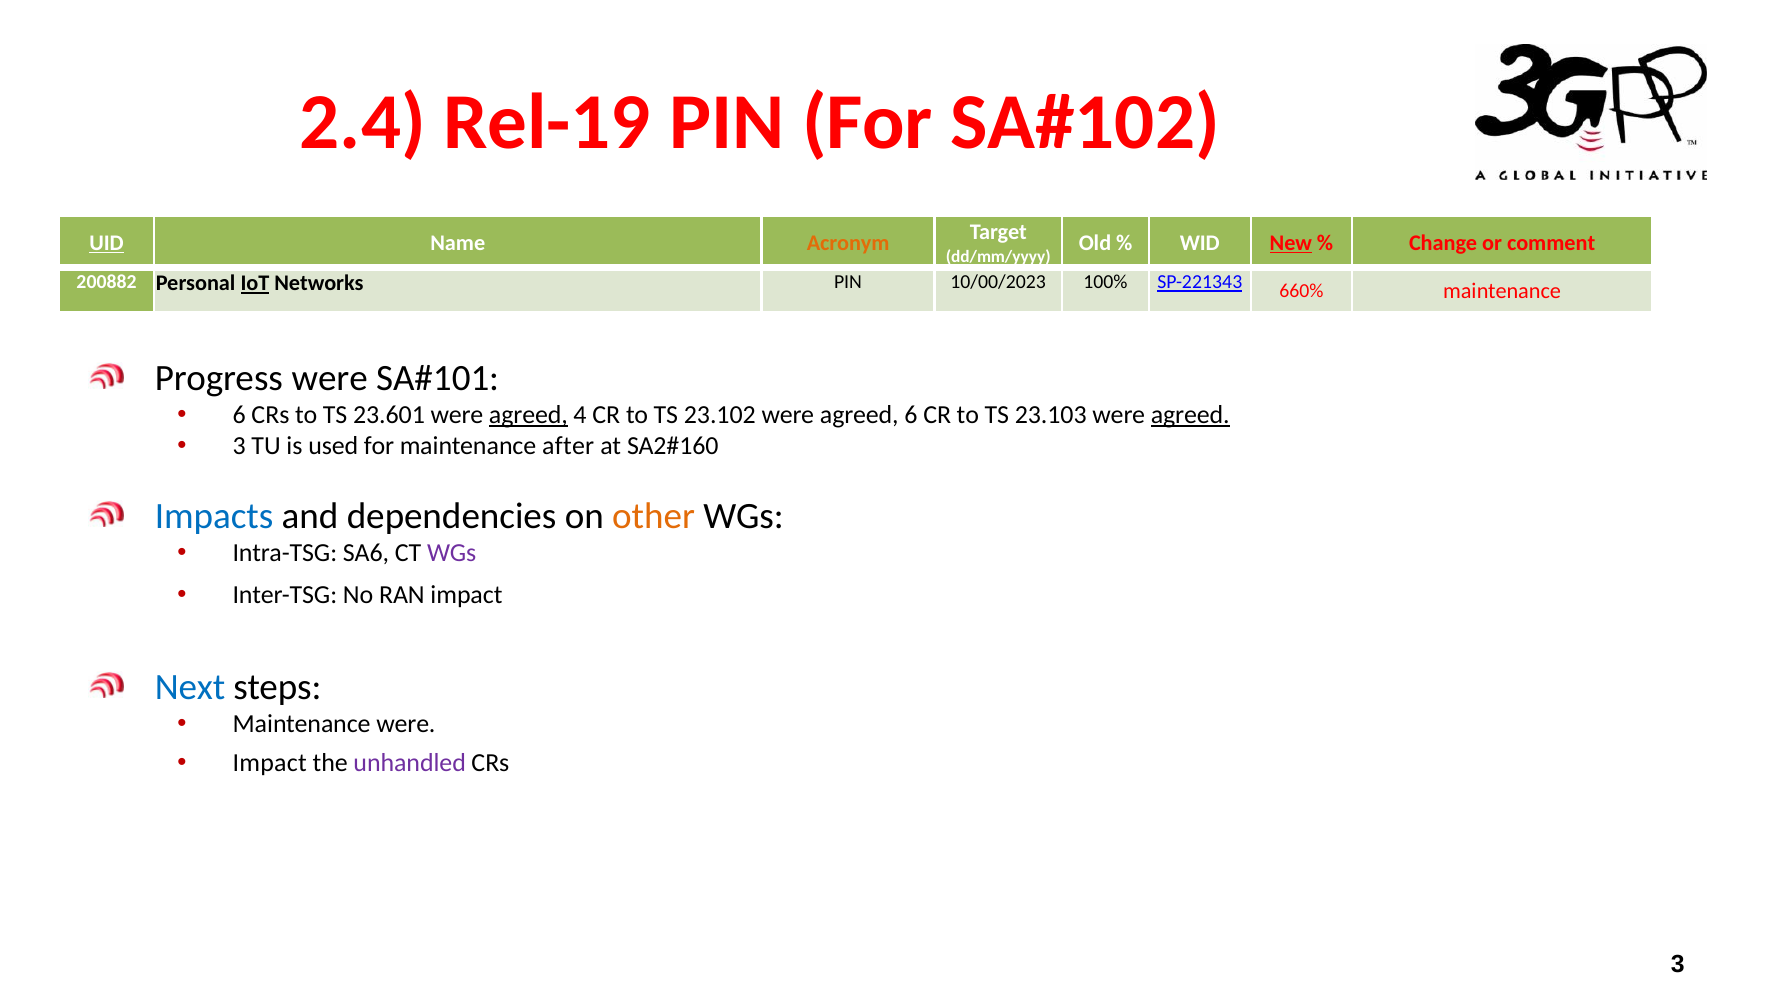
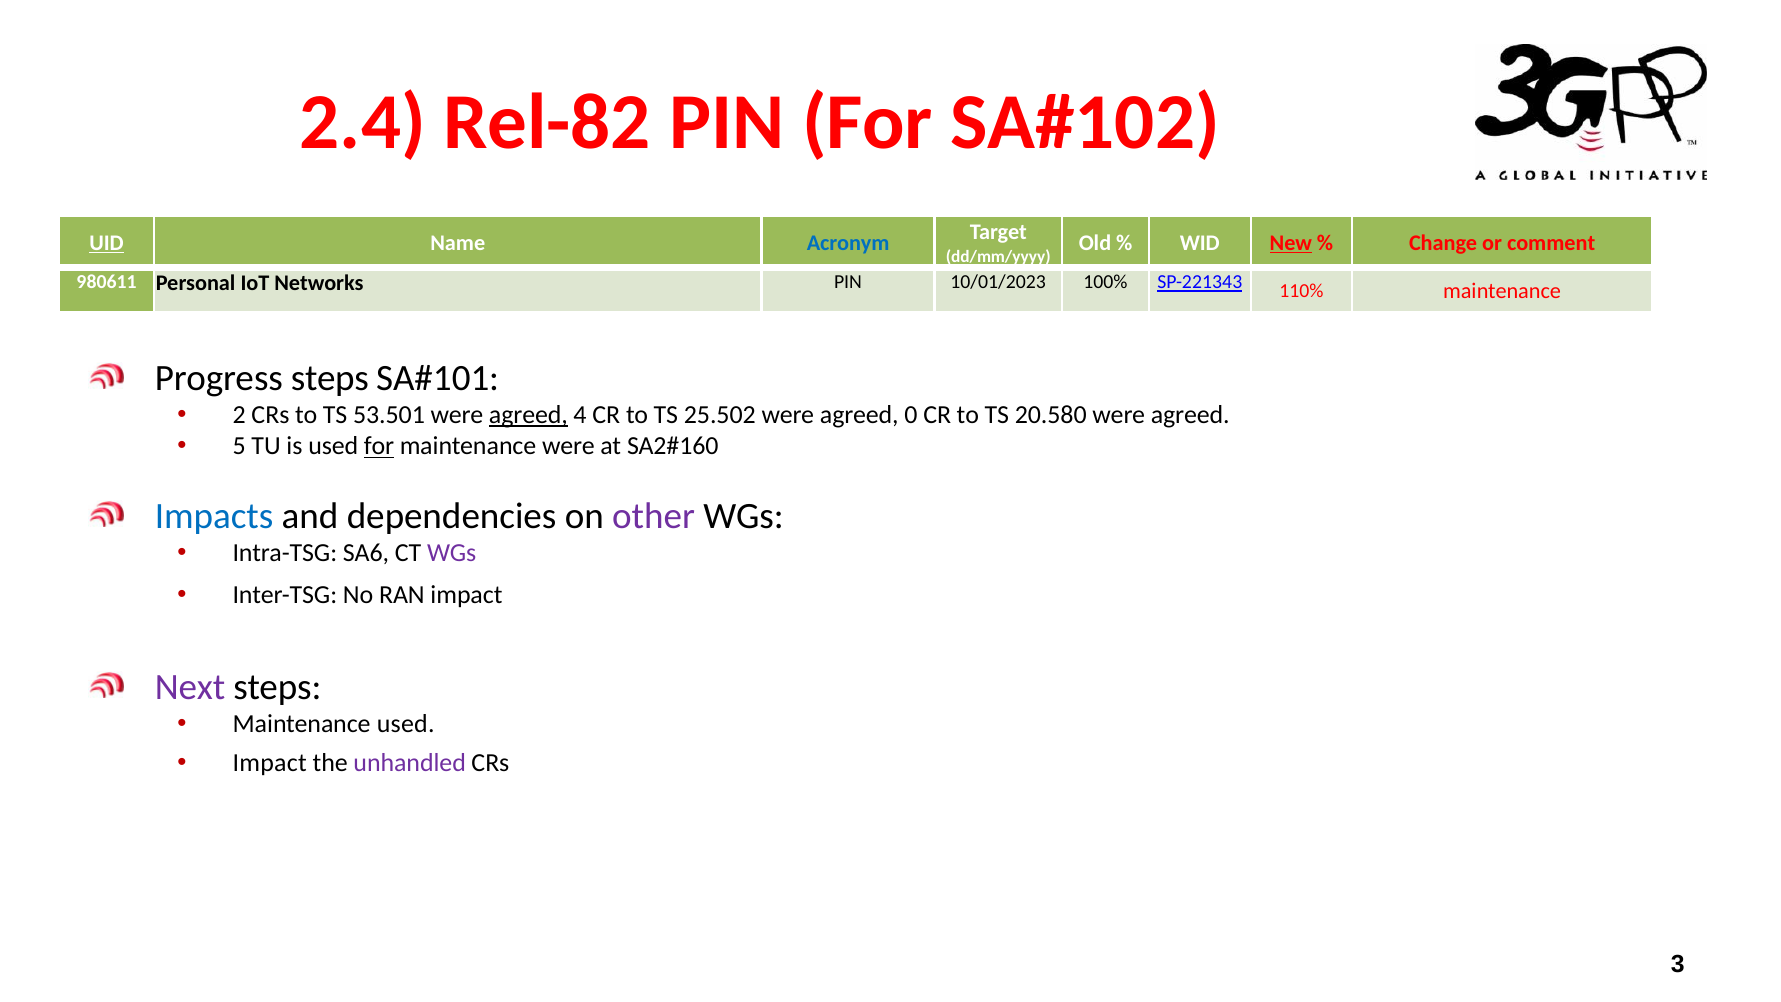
Rel-19: Rel-19 -> Rel-82 (547, 122)
Acronym colour: orange -> blue (848, 243)
200882: 200882 -> 980611 (107, 282)
IoT underline: present -> none (255, 283)
10/00/2023: 10/00/2023 -> 10/01/2023 (998, 282)
660%: 660% -> 110% (1301, 291)
Progress were: were -> steps (330, 378)
6: 6 -> 2 (239, 415)
23.601: 23.601 -> 53.501 (389, 415)
23.102: 23.102 -> 25.502 (720, 415)
agreed 6: 6 -> 0 (911, 415)
23.103: 23.103 -> 20.580 (1051, 415)
agreed underline: present -> none (1190, 415)
3: 3 -> 5 (239, 446)
for underline: none -> present (379, 446)
maintenance after: after -> were (568, 446)
other colour: orange -> purple (654, 516)
Next colour: blue -> purple (190, 687)
Maintenance were: were -> used (406, 724)
